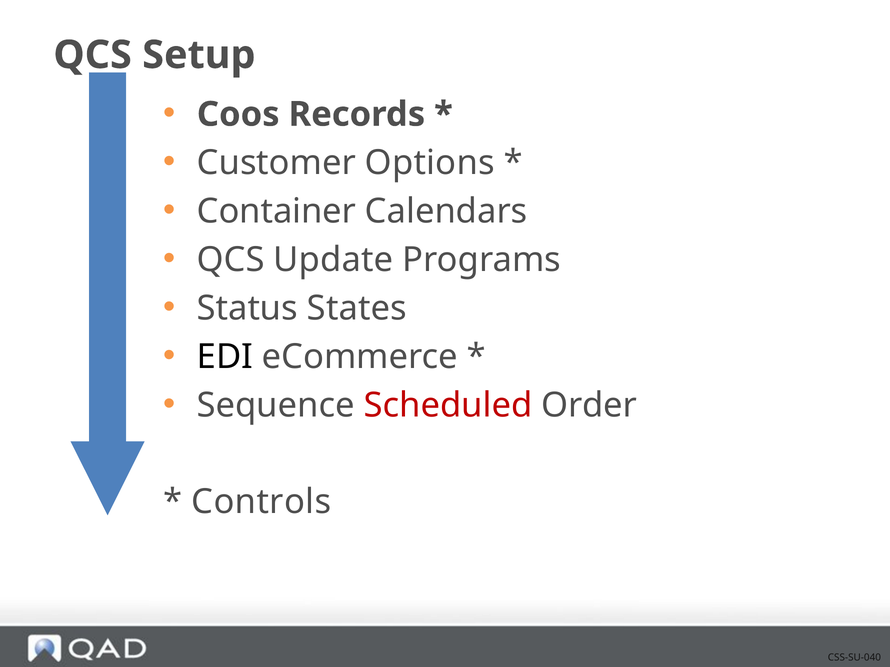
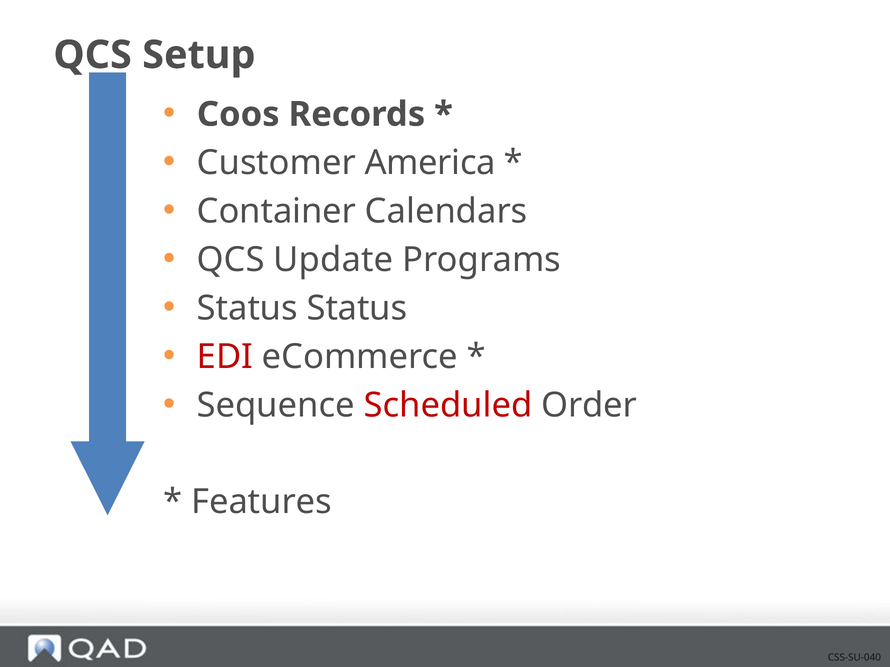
Options: Options -> America (430, 163)
Status States: States -> Status (357, 308)
EDI colour: black -> red (225, 357)
Controls: Controls -> Features (262, 502)
